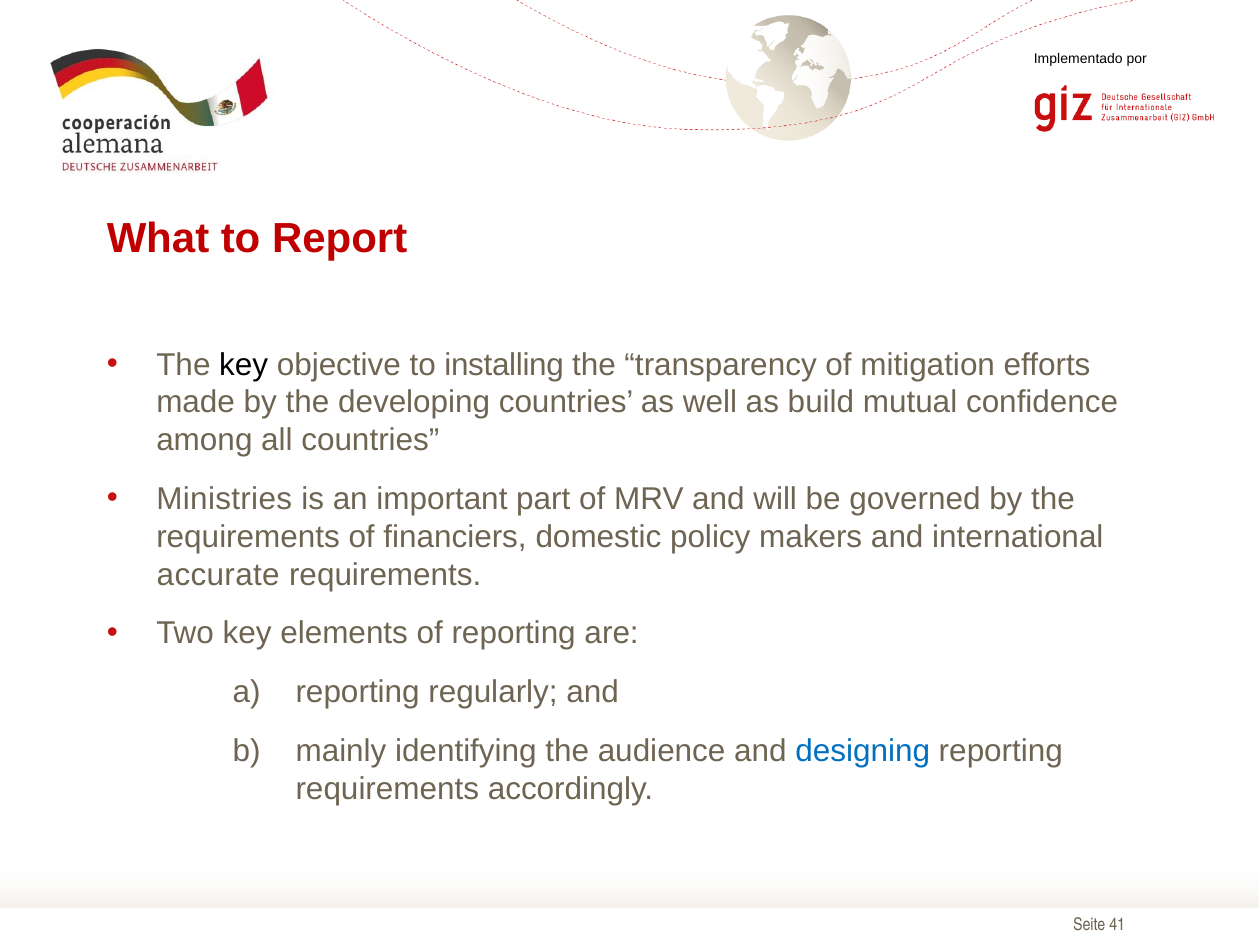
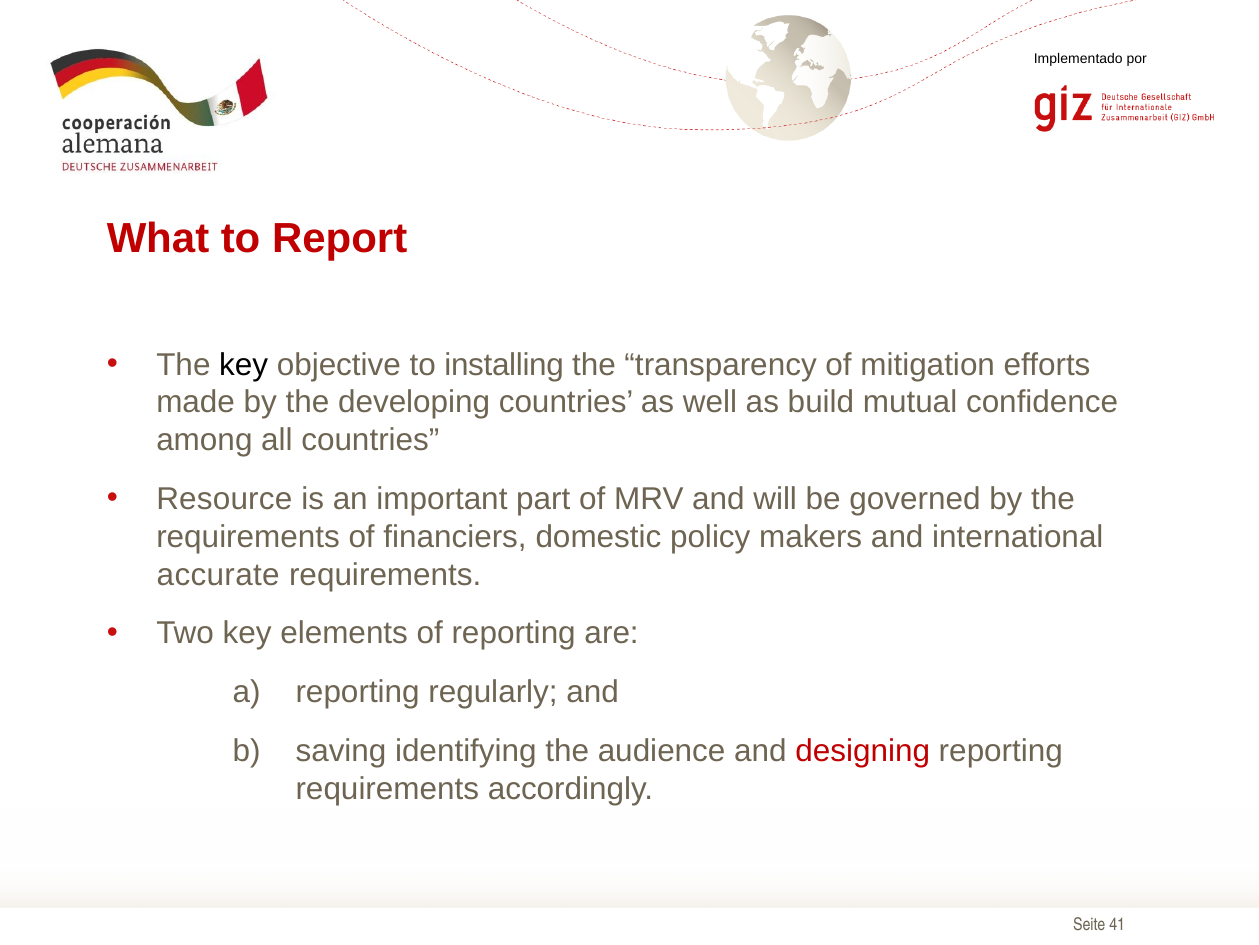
Ministries: Ministries -> Resource (224, 499)
mainly: mainly -> saving (341, 750)
designing colour: blue -> red (863, 750)
